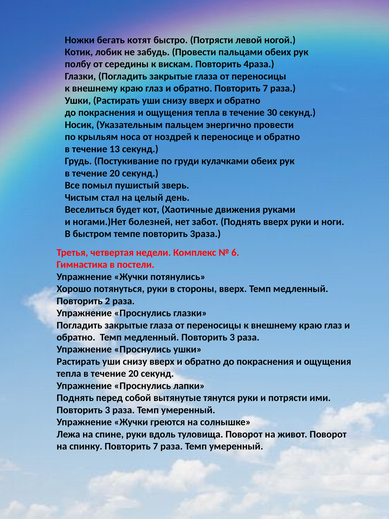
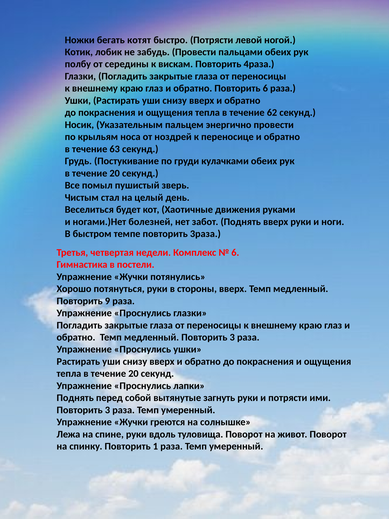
обратно Повторить 7: 7 -> 6 (265, 88)
30: 30 -> 62 (272, 113)
13: 13 -> 63 (115, 149)
2: 2 -> 9 (107, 301)
тянутся: тянутся -> загнуть (219, 398)
спинку Повторить 7: 7 -> 1 (155, 446)
